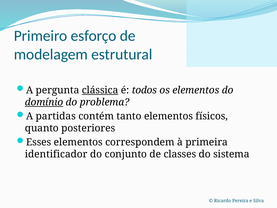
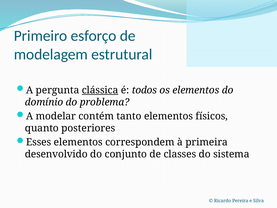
domínio underline: present -> none (44, 102)
partidas: partidas -> modelar (56, 116)
identificador: identificador -> desenvolvido (56, 154)
